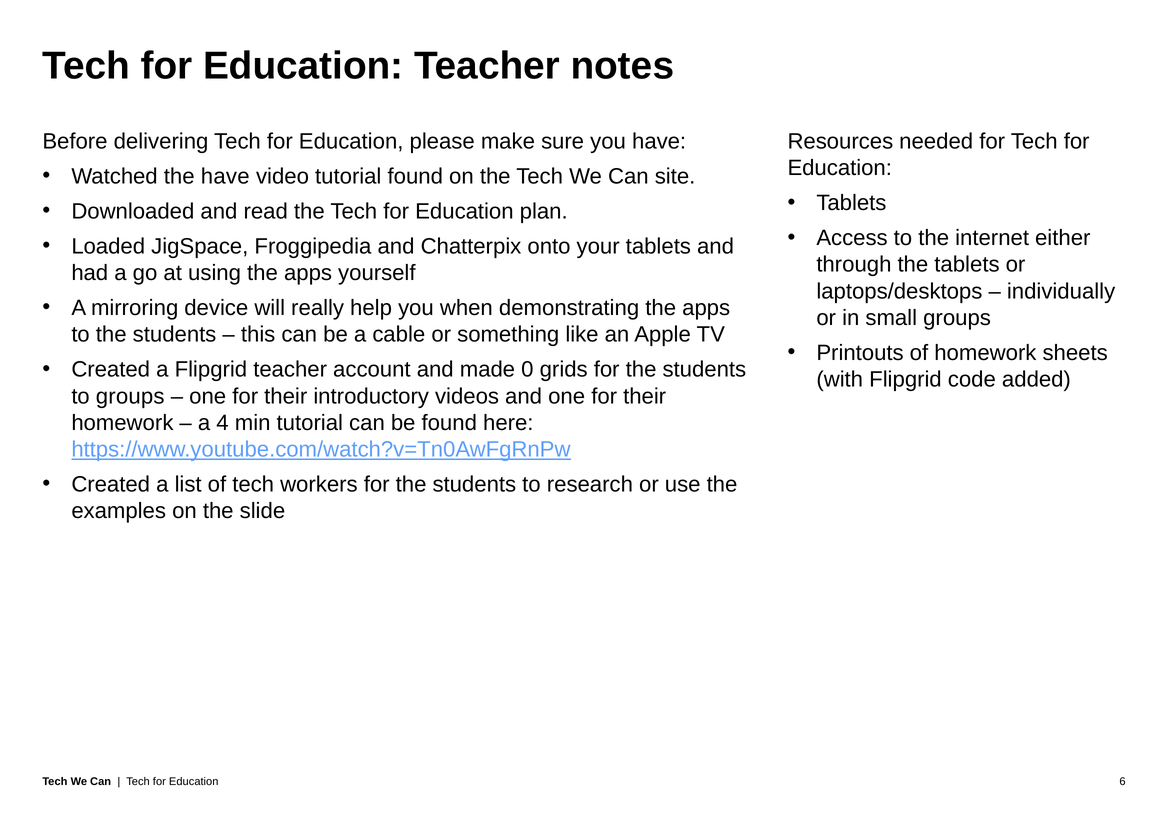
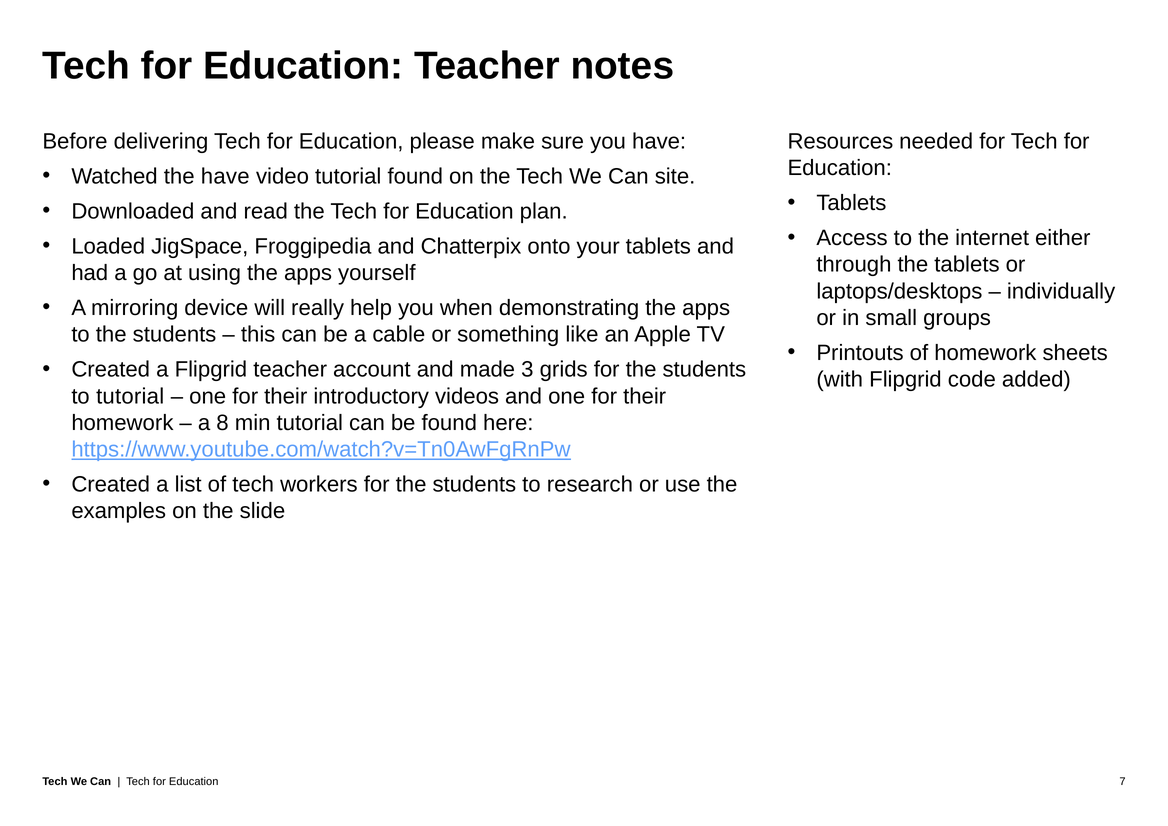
0: 0 -> 3 (527, 369)
to groups: groups -> tutorial (130, 396)
4: 4 -> 8 (223, 423)
6: 6 -> 7 (1123, 781)
